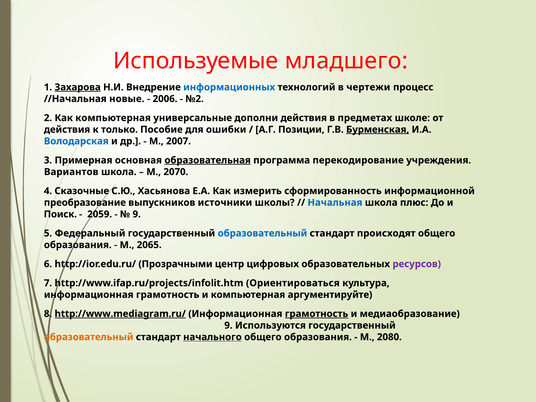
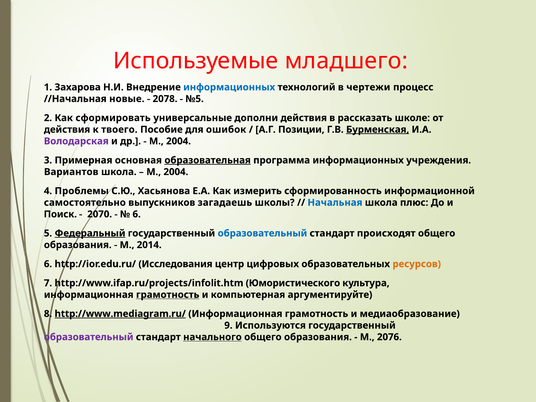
Захарова underline: present -> none (78, 87)
2006: 2006 -> 2078 (165, 99)
№2: №2 -> №5 (195, 99)
Как компьютерная: компьютерная -> сформировать (113, 118)
предметах: предметах -> рассказать (365, 118)
только: только -> твоего (119, 130)
ошибки: ошибки -> ошибок (226, 130)
Володарская colour: blue -> purple (76, 141)
2007: 2007 -> 2004 (179, 141)
программа перекодирование: перекодирование -> информационных (358, 160)
2070: 2070 -> 2004 (176, 172)
Сказочные: Сказочные -> Проблемы (82, 191)
преобразование: преобразование -> самостоятельно (85, 203)
источники: источники -> загадаешь (225, 203)
2059: 2059 -> 2070 (100, 214)
9: 9 -> 6 (137, 214)
Федеральный underline: none -> present (90, 233)
2065: 2065 -> 2014 (149, 245)
Прозрачными: Прозрачными -> Исследования (175, 264)
ресурсов colour: purple -> orange (417, 264)
Ориентироваться: Ориентироваться -> Юмористического (293, 283)
грамотность underline: none -> present (168, 295)
грамотность underline: present -> none (317, 314)
образовательный colour: orange -> purple (89, 337)
2080: 2080 -> 2076 (389, 337)
